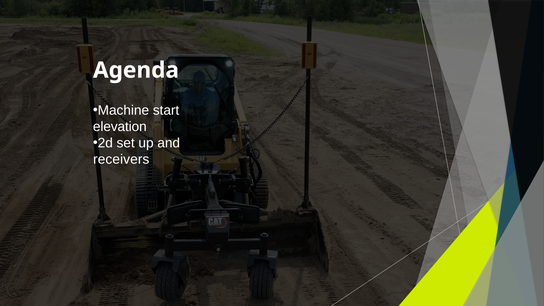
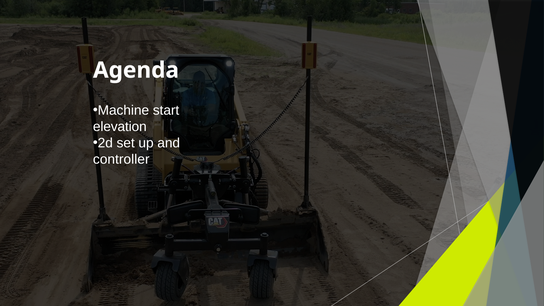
receivers: receivers -> controller (121, 159)
